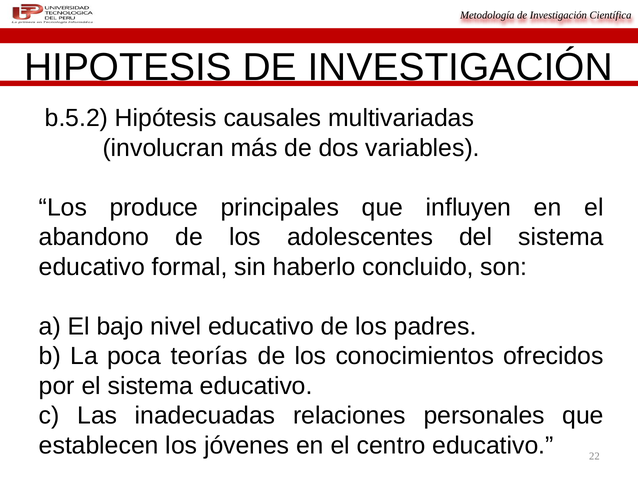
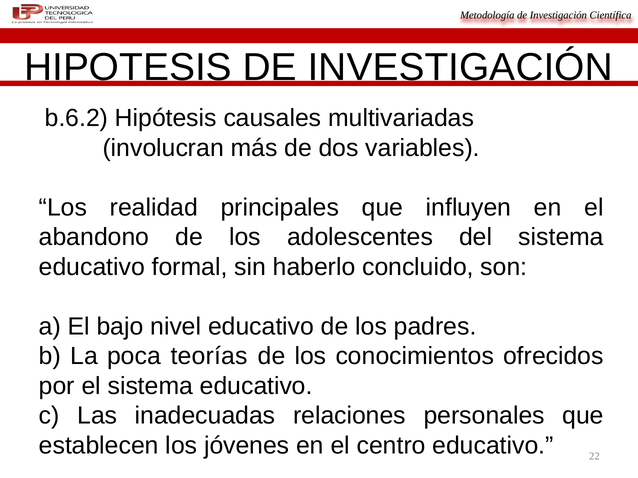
b.5.2: b.5.2 -> b.6.2 (76, 118)
produce: produce -> realidad (154, 208)
